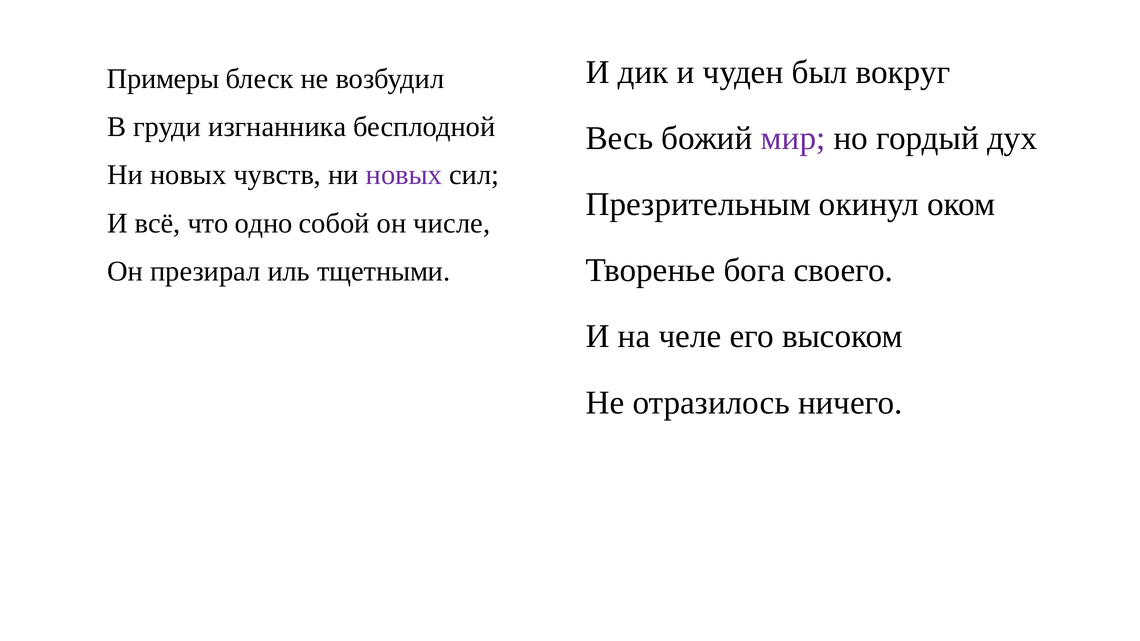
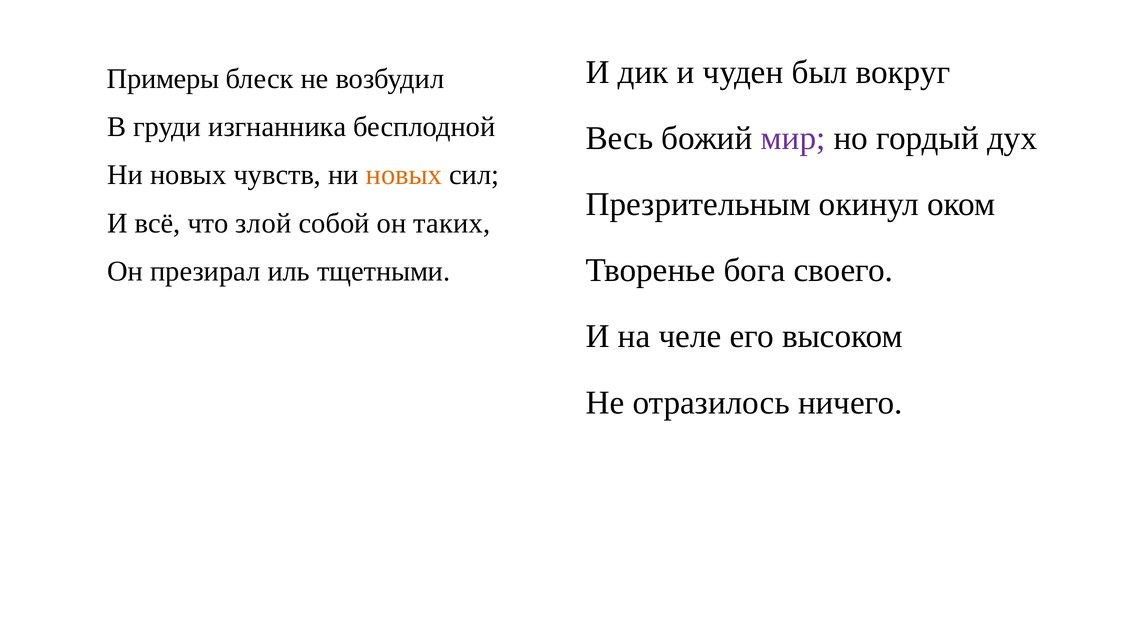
новых colour: purple -> orange (404, 175)
одно: одно -> злой (263, 223)
числе: числе -> таких (452, 223)
